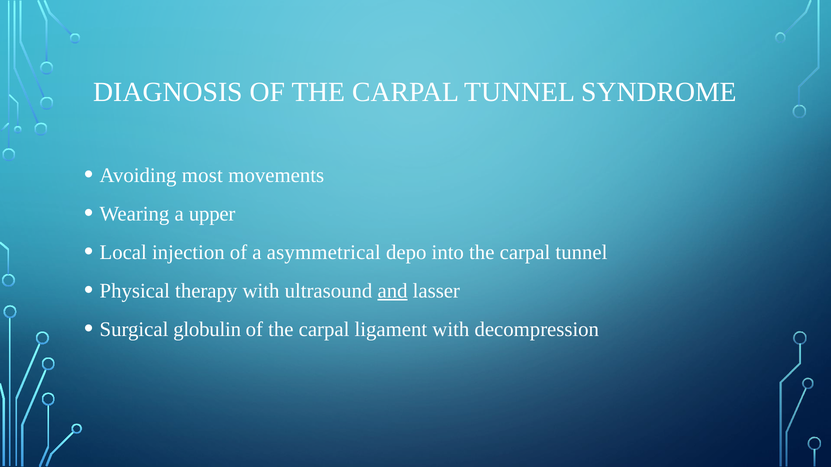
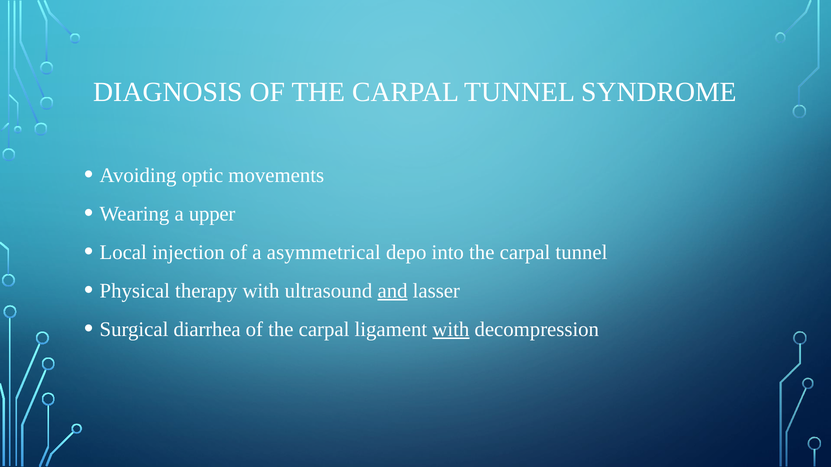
most: most -> optic (202, 175)
globulin: globulin -> diarrhea (207, 330)
with underline: none -> present (451, 330)
